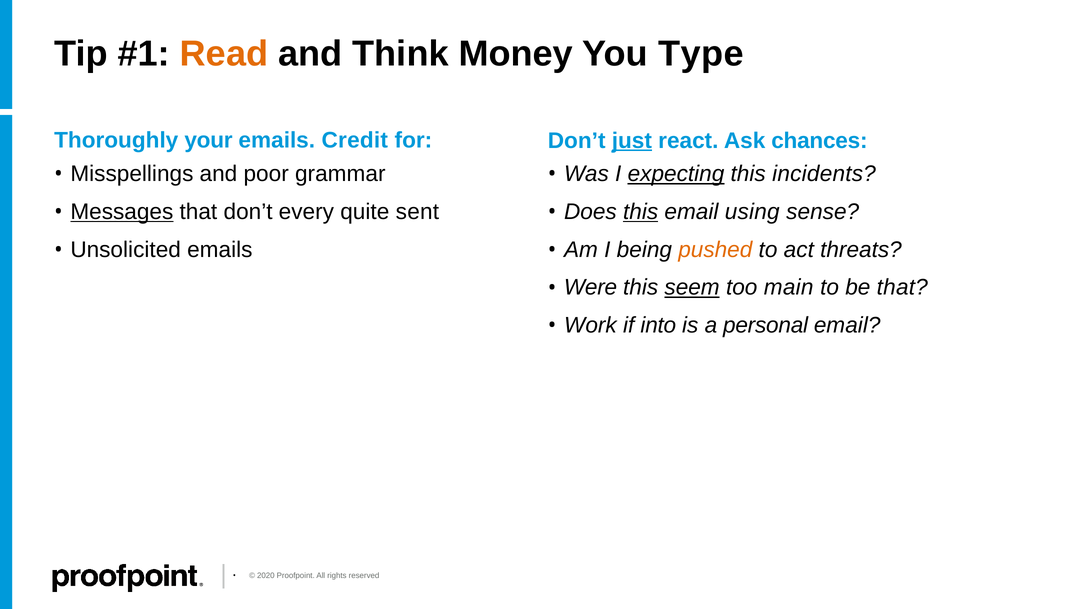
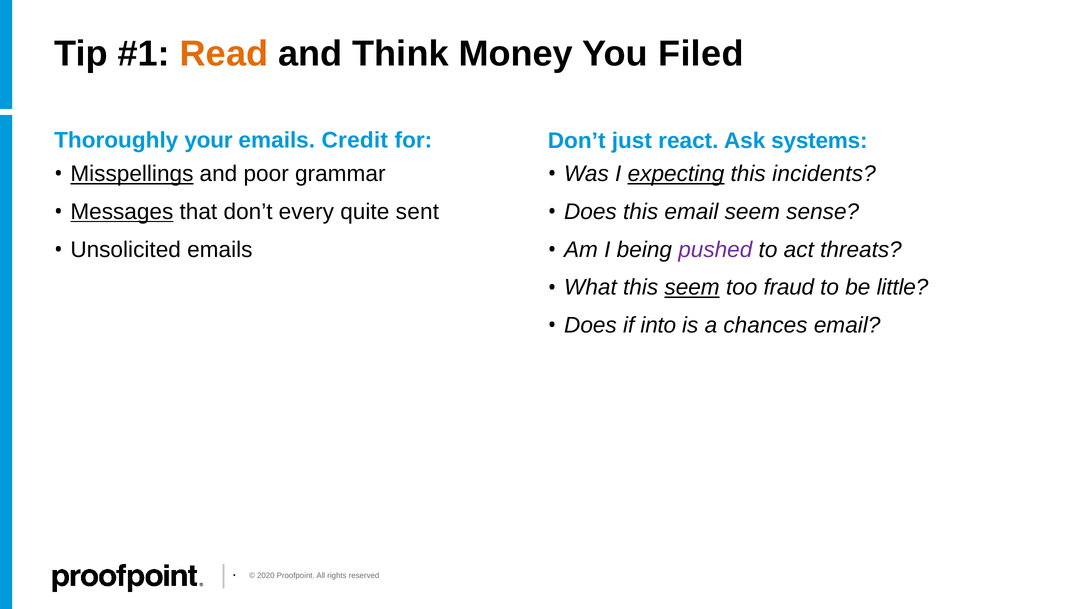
Type: Type -> Filed (701, 54)
just underline: present -> none (632, 141)
chances: chances -> systems (819, 141)
Misspellings underline: none -> present (132, 174)
this underline: present -> none (641, 212)
email using: using -> seem (752, 212)
pushed colour: orange -> purple (715, 250)
Were: Were -> What (590, 288)
main: main -> fraud (789, 288)
be that: that -> little (902, 288)
Work: Work -> Does (590, 326)
personal: personal -> chances (765, 326)
